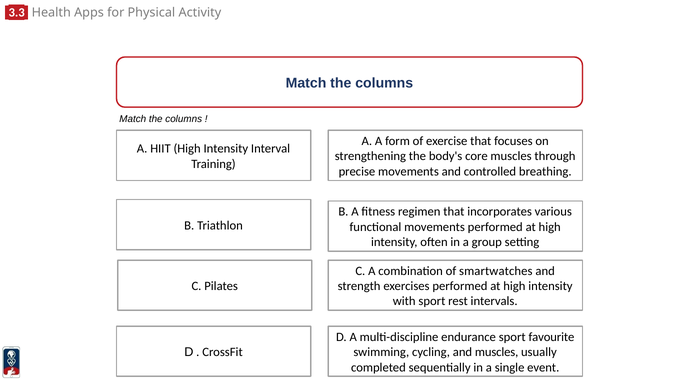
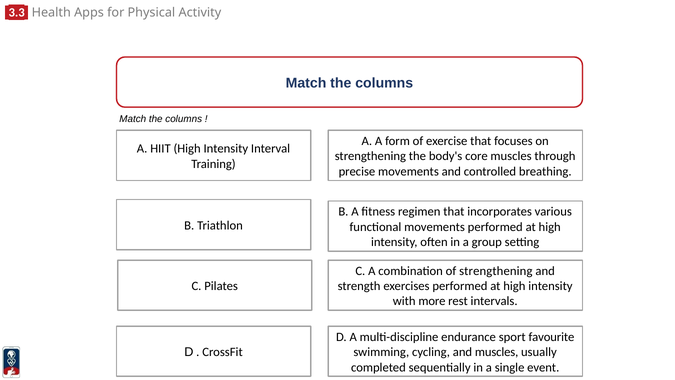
of smartwatches: smartwatches -> strengthening (496, 271)
with sport: sport -> more (432, 301)
